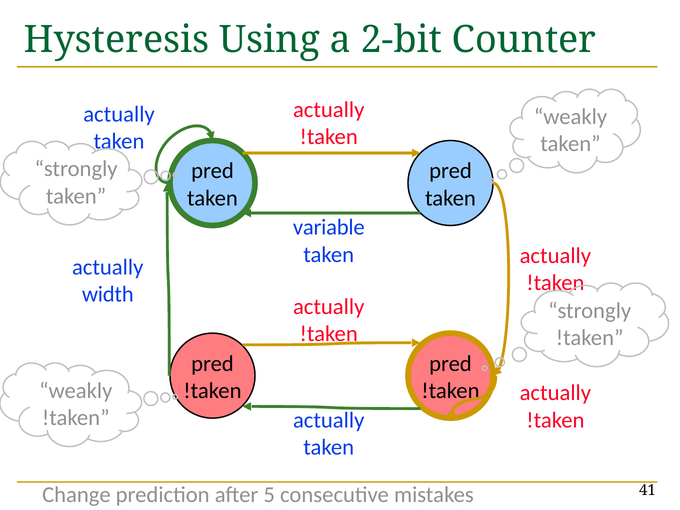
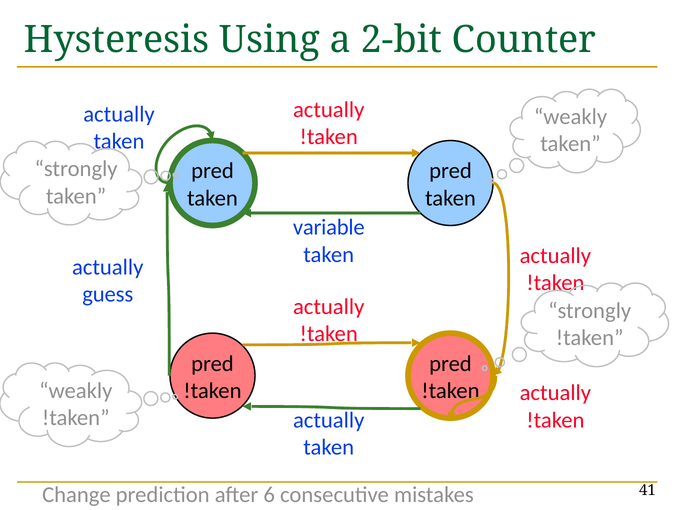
width: width -> guess (108, 294)
5: 5 -> 6 (269, 495)
